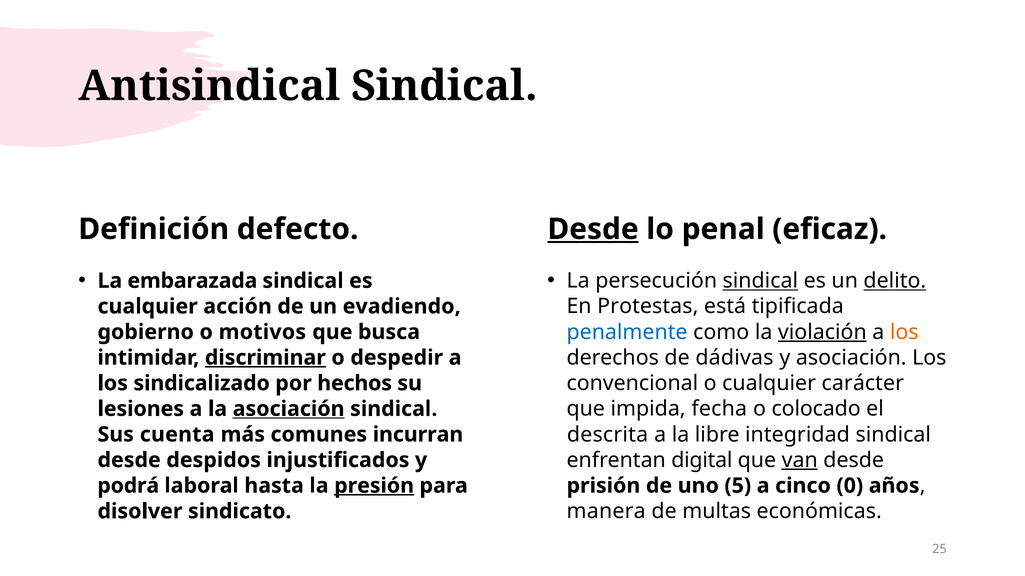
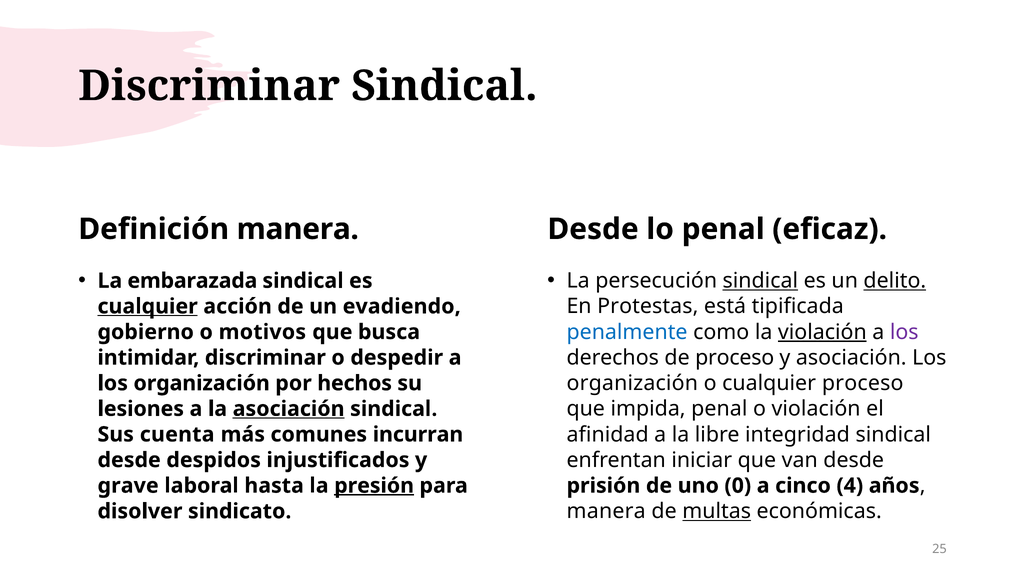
Antisindical: Antisindical -> Discriminar (209, 86)
Definición defecto: defecto -> manera (298, 229)
Desde underline: present -> none (593, 229)
cualquier underline: none -> present (148, 307)
los colour: orange -> purple (904, 332)
de dádivas: dádivas -> proceso (735, 358)
discriminar underline: present -> none (265, 358)
convencional: convencional -> organización (632, 384)
cualquier carácter: carácter -> proceso (863, 384)
sindicalizado: sindicalizado -> organización (202, 384)
impida fecha: fecha -> penal (719, 409)
o colocado: colocado -> violación (816, 409)
descrita: descrita -> afinidad (608, 435)
digital: digital -> iniciar (702, 461)
van underline: present -> none (800, 461)
podrá: podrá -> grave (128, 486)
5: 5 -> 0 (738, 486)
0: 0 -> 4 (850, 486)
multas underline: none -> present (717, 512)
